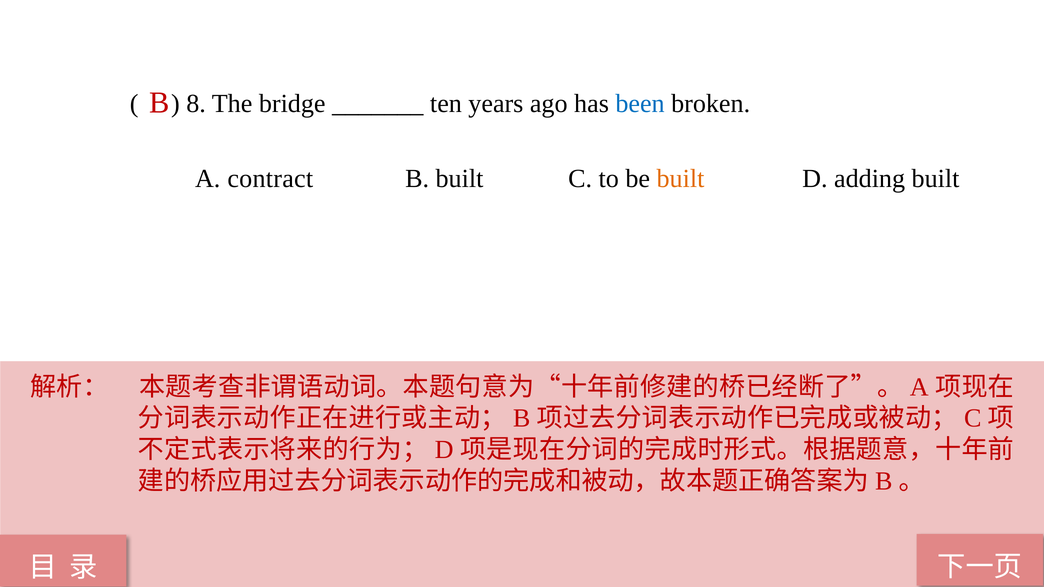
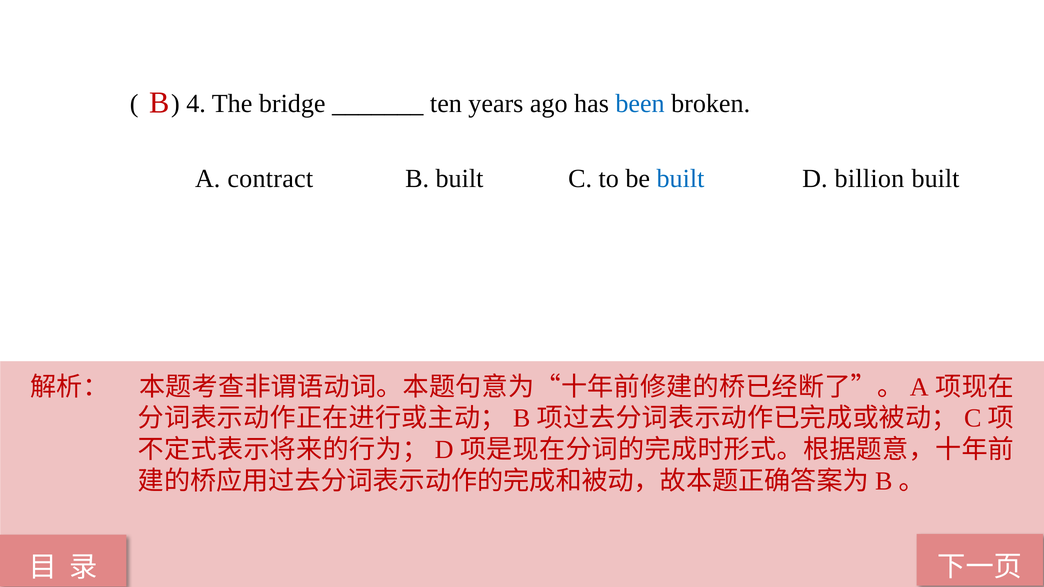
8: 8 -> 4 (196, 104)
built colour: orange -> blue (680, 179)
adding: adding -> billion (869, 179)
